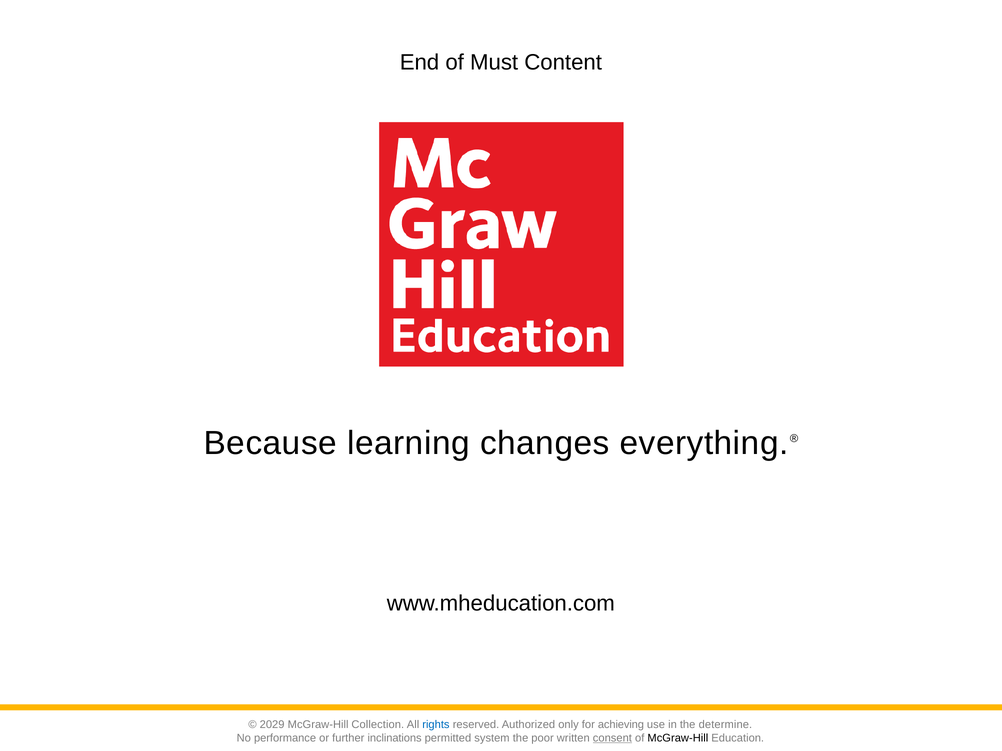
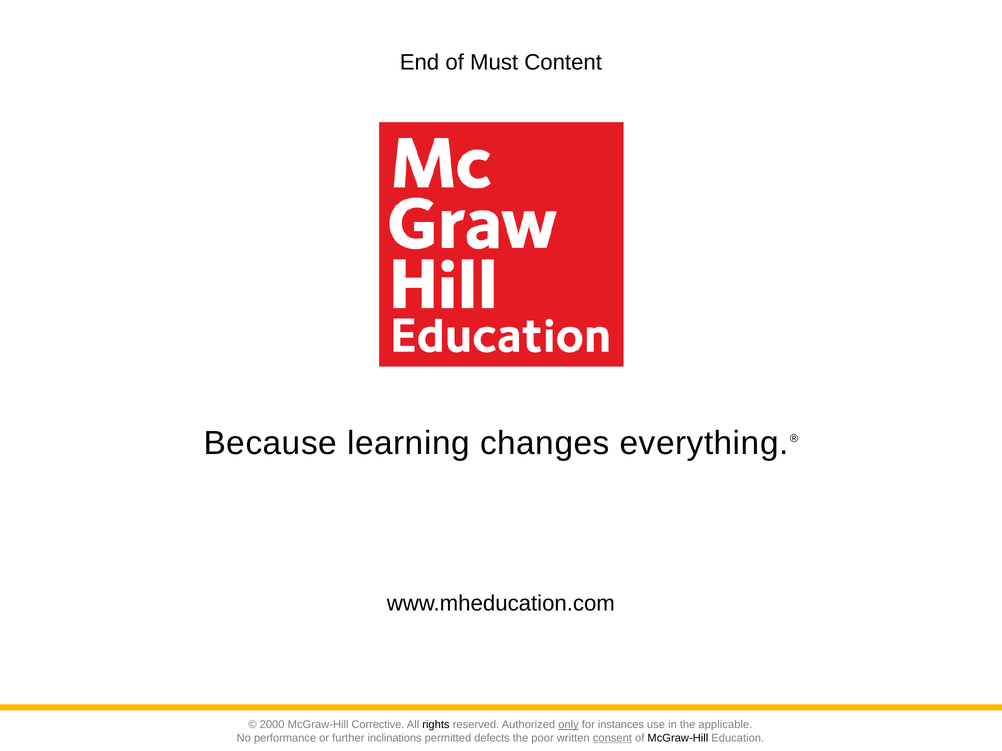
2029: 2029 -> 2000 (272, 725)
Collection: Collection -> Corrective (378, 725)
rights colour: blue -> black (436, 725)
only underline: none -> present (569, 725)
achieving: achieving -> instances (621, 725)
determine: determine -> applicable (725, 725)
system: system -> defects (492, 739)
